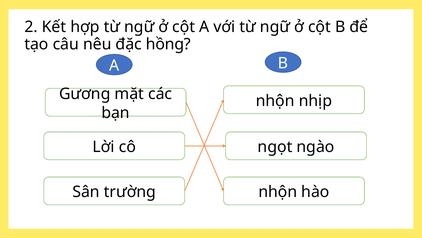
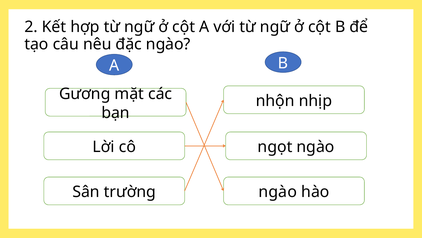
đặc hồng: hồng -> ngào (168, 44)
nhộn: nhộn -> ngào (278, 192)
